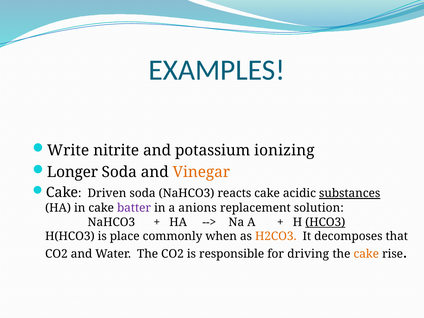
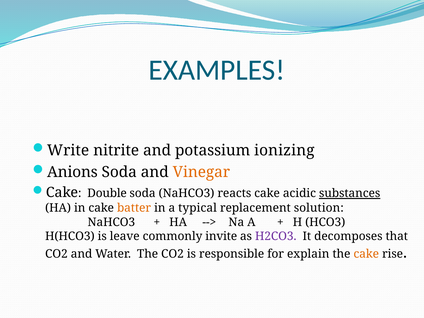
Longer: Longer -> Anions (72, 172)
Driven: Driven -> Double (107, 193)
batter colour: purple -> orange (134, 208)
anions: anions -> typical (198, 208)
HCO3 underline: present -> none (325, 222)
place: place -> leave (125, 236)
when: when -> invite (221, 236)
H2CO3 colour: orange -> purple (276, 236)
driving: driving -> explain (308, 254)
